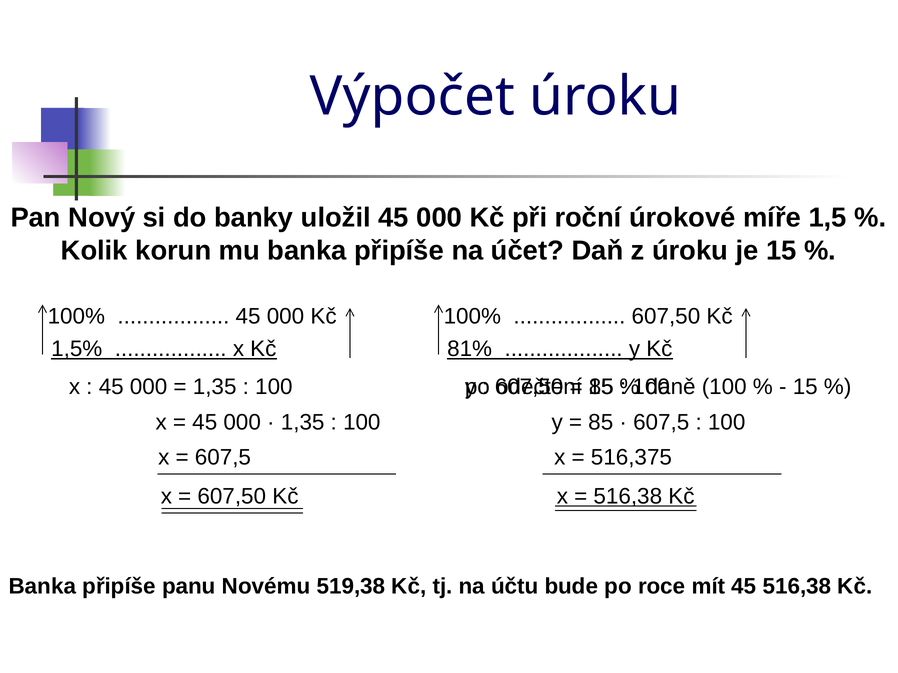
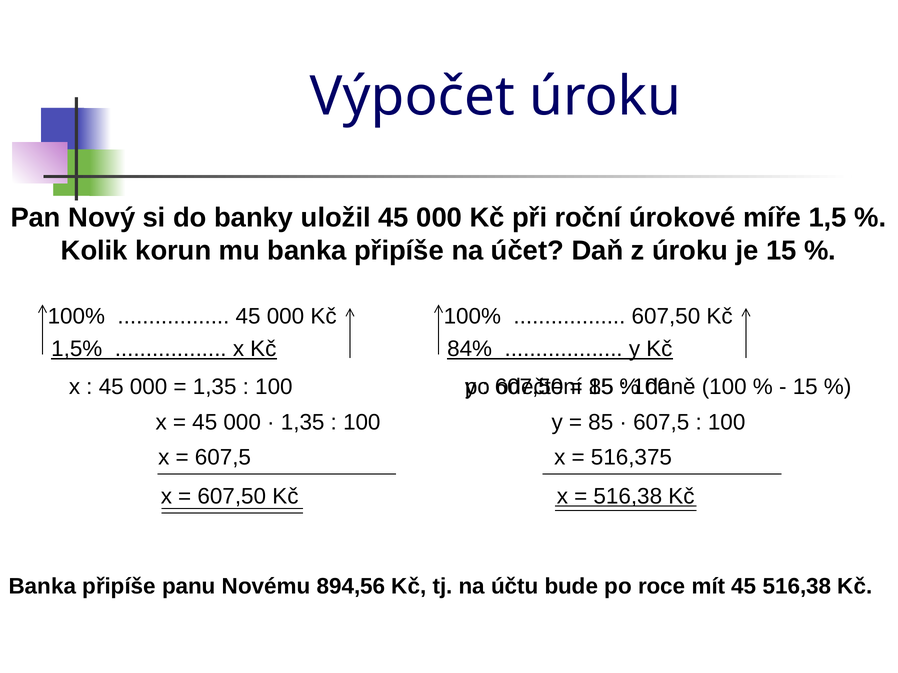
81%: 81% -> 84% (470, 349)
519,38: 519,38 -> 894,56 (351, 587)
